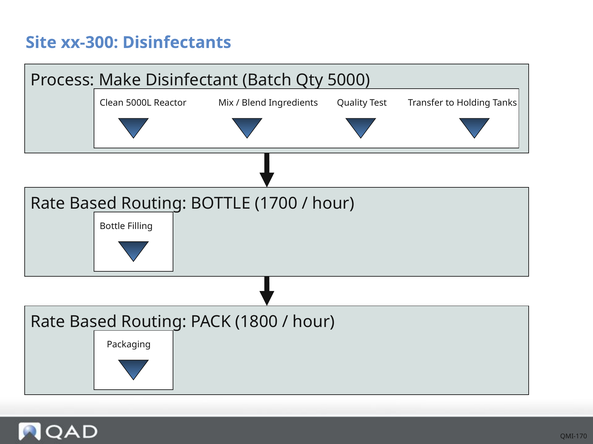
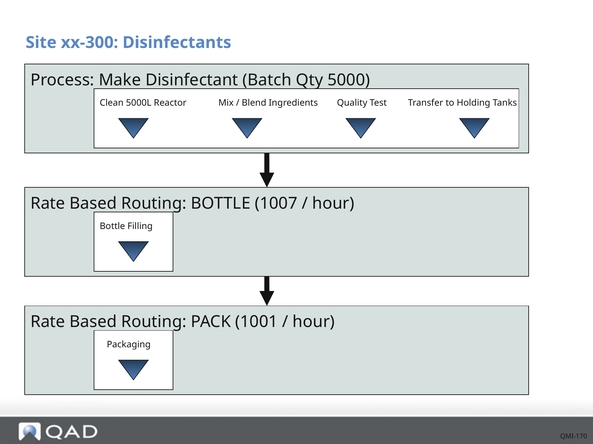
1700: 1700 -> 1007 (276, 204)
1800: 1800 -> 1001 (257, 322)
